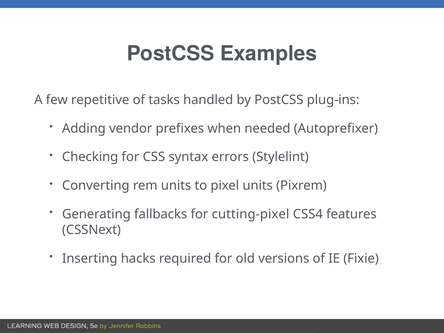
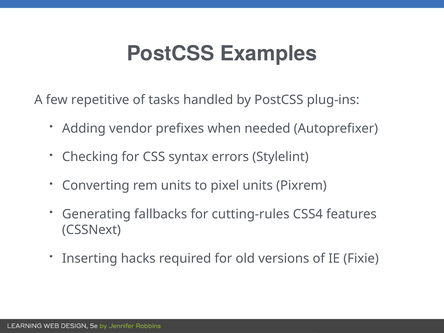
cutting-pixel: cutting-pixel -> cutting-rules (251, 214)
